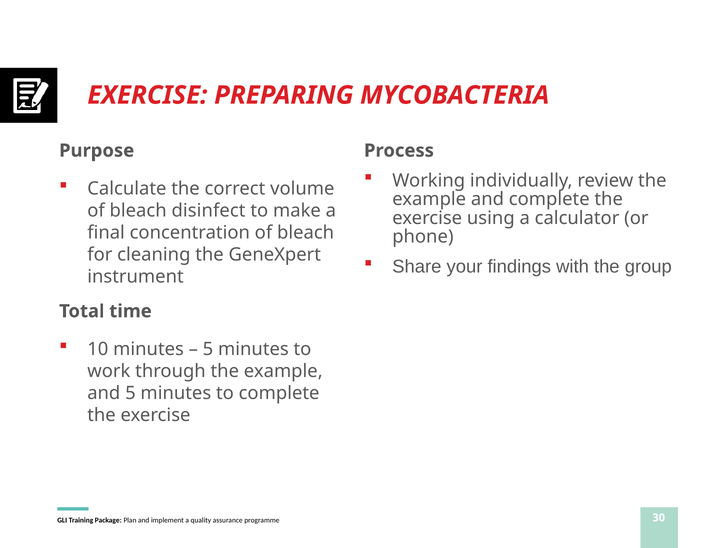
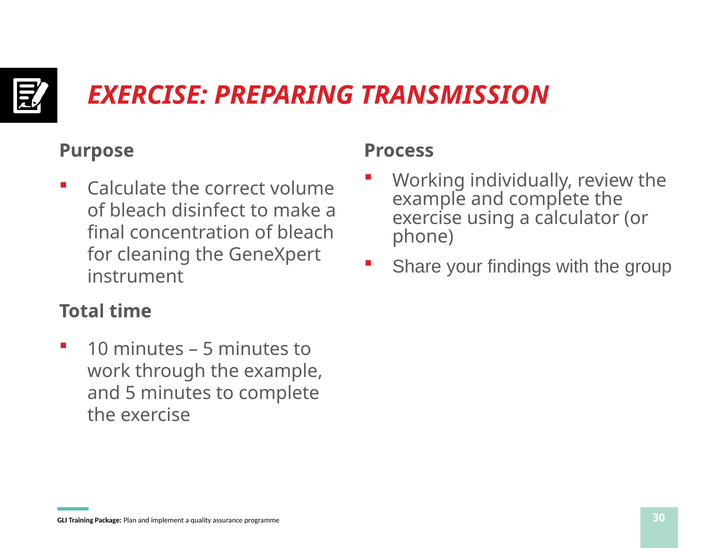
MYCOBACTERIA: MYCOBACTERIA -> TRANSMISSION (455, 95)
